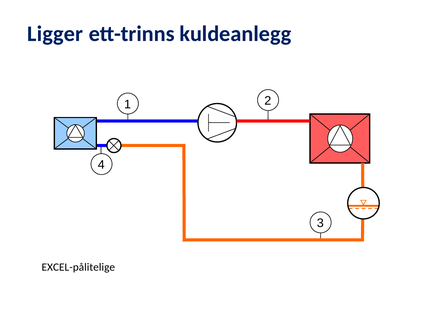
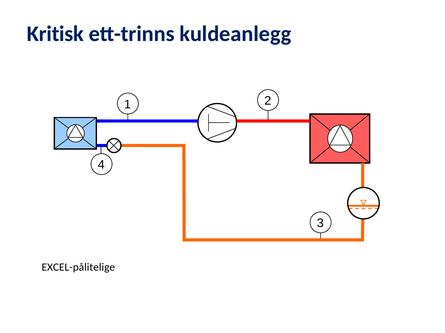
Ligger: Ligger -> Kritisk (55, 34)
